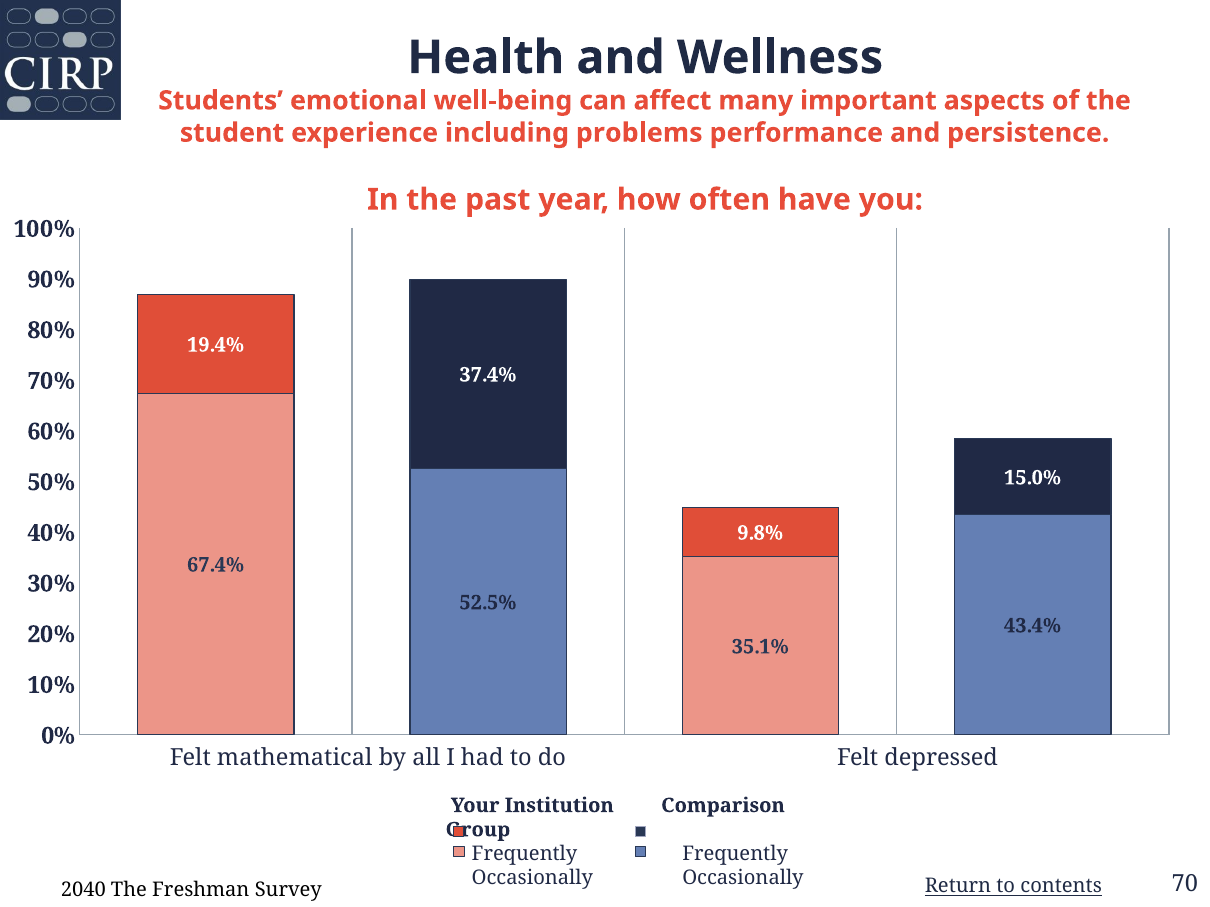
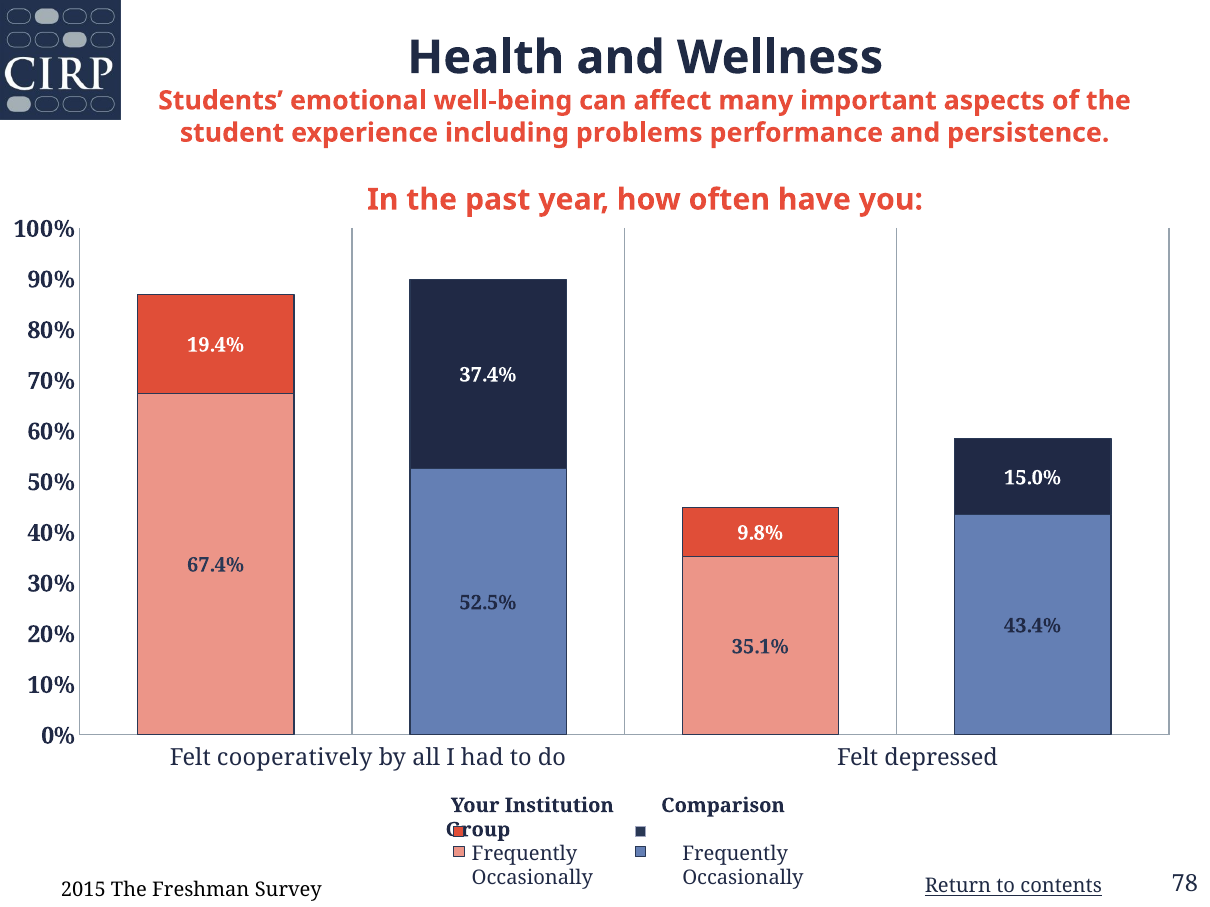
mathematical: mathematical -> cooperatively (295, 758)
2040: 2040 -> 2015 (83, 891)
70: 70 -> 78 (1185, 885)
